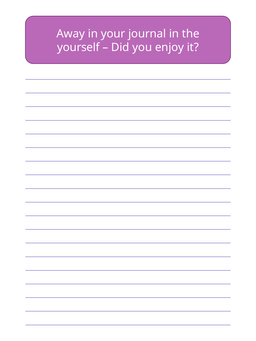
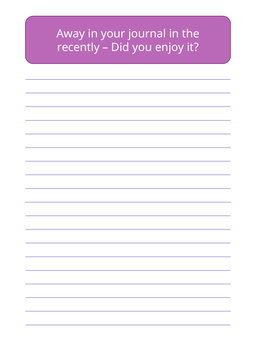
yourself: yourself -> recently (78, 47)
